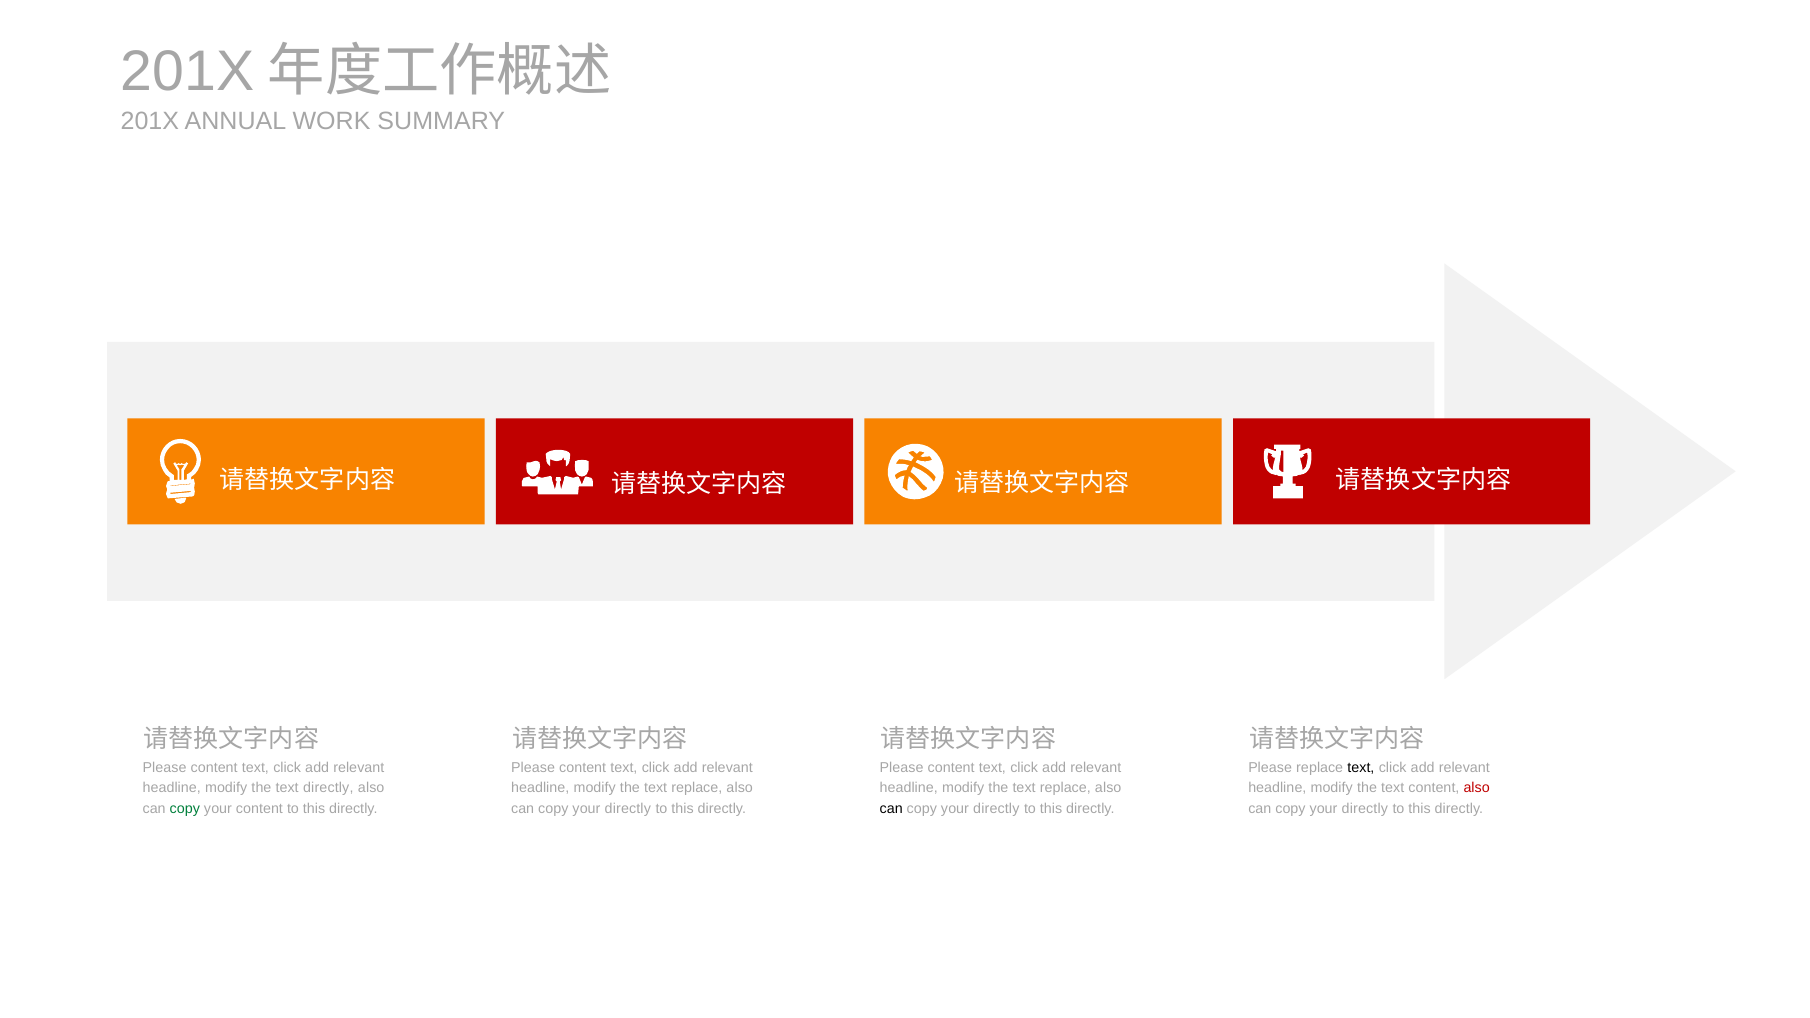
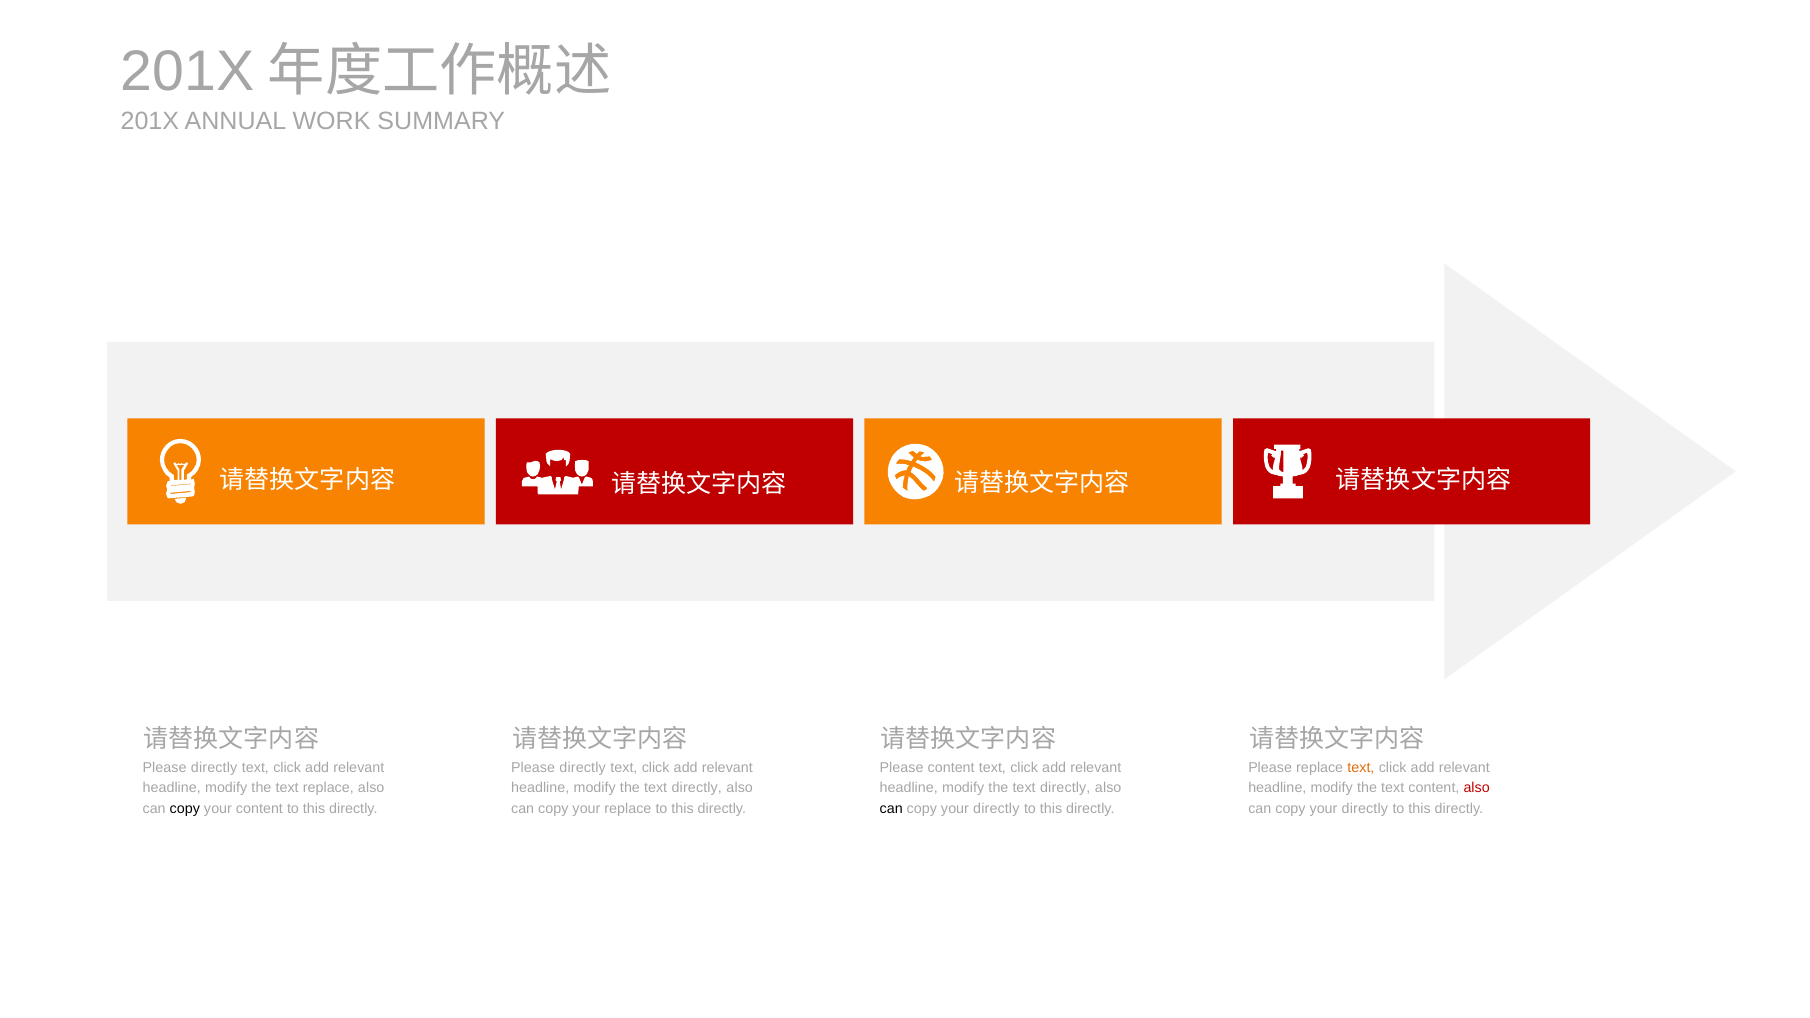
content: content -> directly (214, 767)
content: content -> directly (583, 767)
text colour: black -> orange (1361, 767)
text directly: directly -> replace (328, 788)
replace: replace -> directly (697, 788)
replace: replace -> directly (1065, 788)
copy colour: green -> black (185, 808)
directly: directly -> replace (628, 808)
